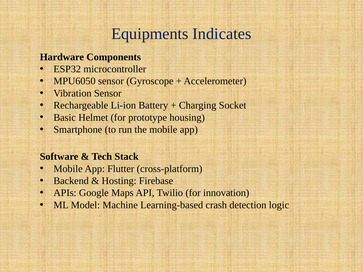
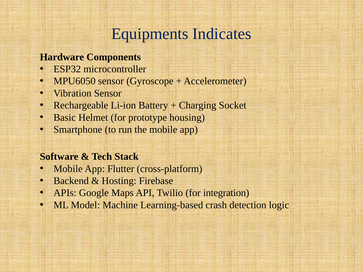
innovation: innovation -> integration (226, 193)
